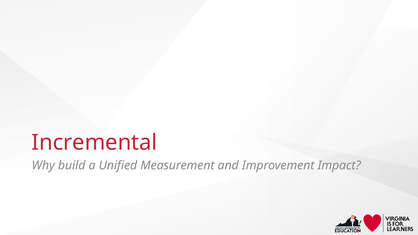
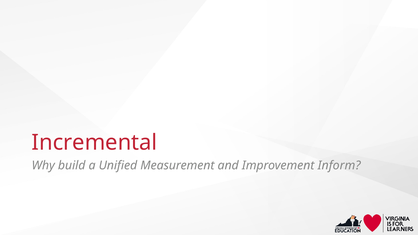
Impact: Impact -> Inform (339, 165)
